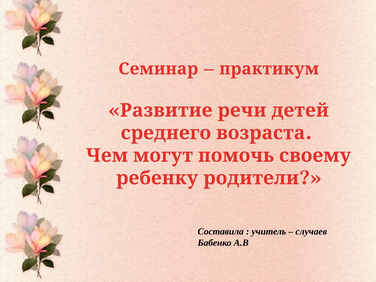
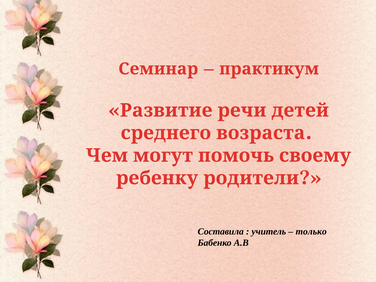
случаев: случаев -> только (311, 231)
